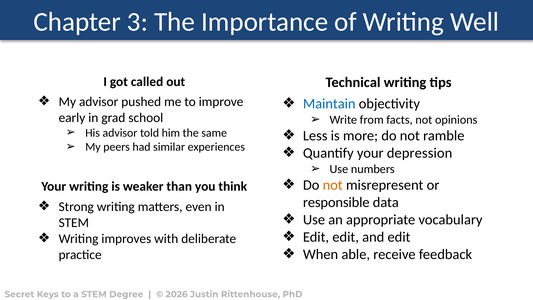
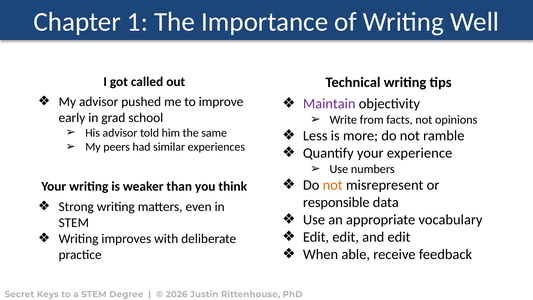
3: 3 -> 1 (137, 22)
Maintain colour: blue -> purple (329, 104)
depression: depression -> experience (420, 153)
